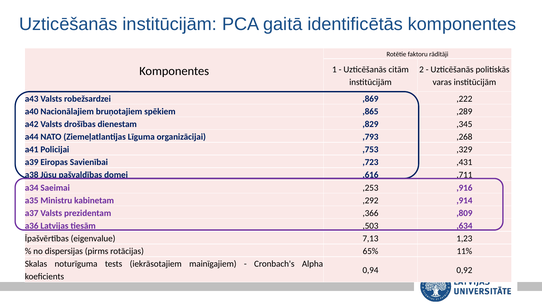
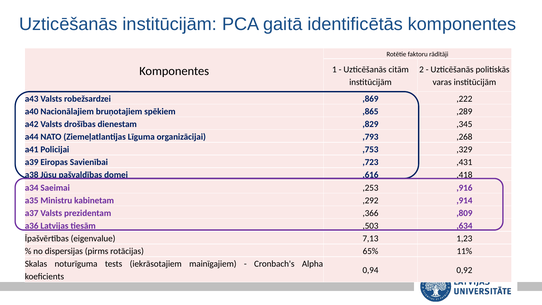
,711: ,711 -> ,418 (464, 175)
